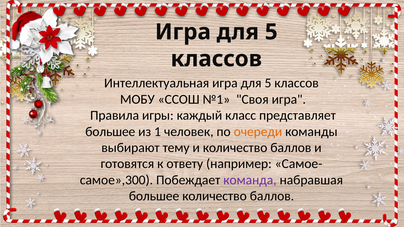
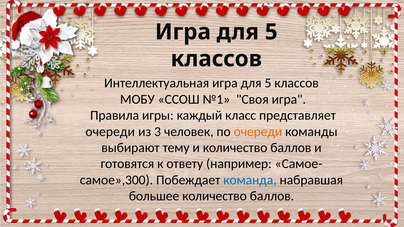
большее: большее -> очереди (110, 132)
1: 1 -> 3 (158, 132)
команда colour: purple -> blue (250, 180)
